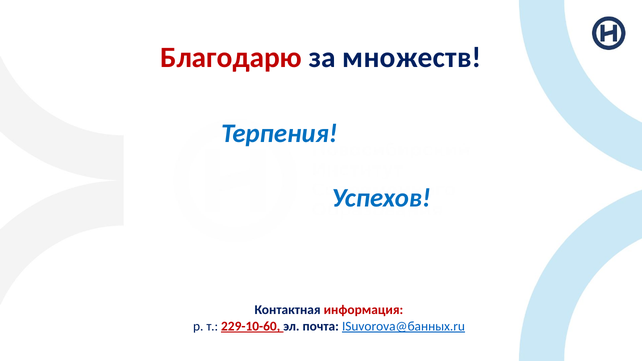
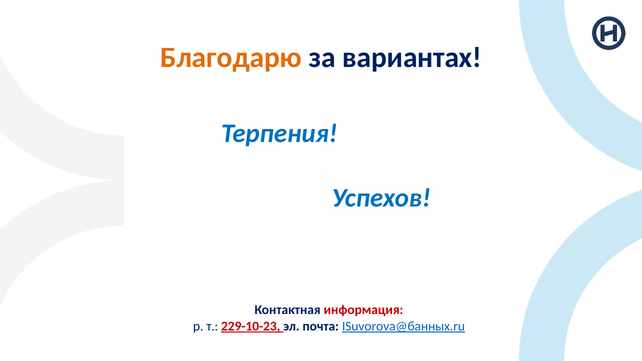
Благодарю colour: red -> orange (231, 58)
множеств: множеств -> вариантах (412, 58)
229-10-60: 229-10-60 -> 229-10-23 (251, 326)
